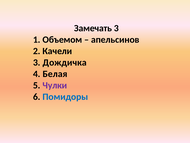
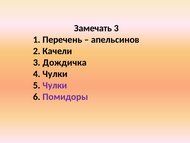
Объемом: Объемом -> Перечень (62, 39)
4 Белая: Белая -> Чулки (55, 74)
Помидоры colour: blue -> purple (65, 96)
